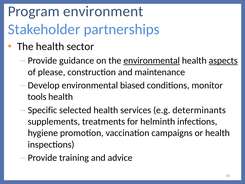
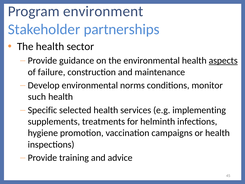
environmental underline: present -> none (152, 61)
please: please -> failure (52, 72)
biased: biased -> norms (132, 85)
tools: tools -> such (37, 97)
determinants: determinants -> implementing (199, 110)
